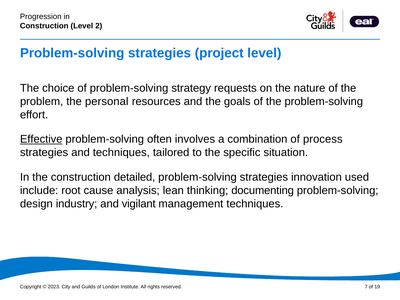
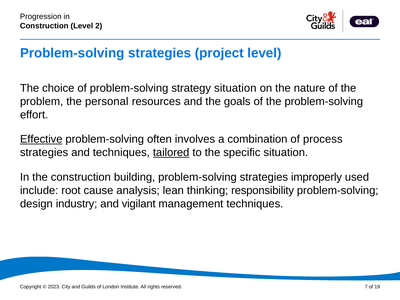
strategy requests: requests -> situation (235, 88)
tailored underline: none -> present (171, 153)
detailed: detailed -> building (135, 177)
innovation: innovation -> improperly (317, 177)
documenting: documenting -> responsibility (263, 190)
